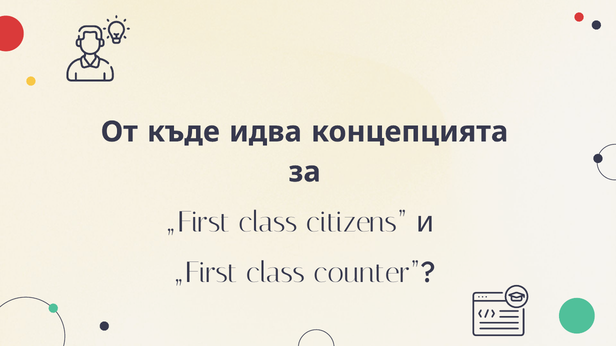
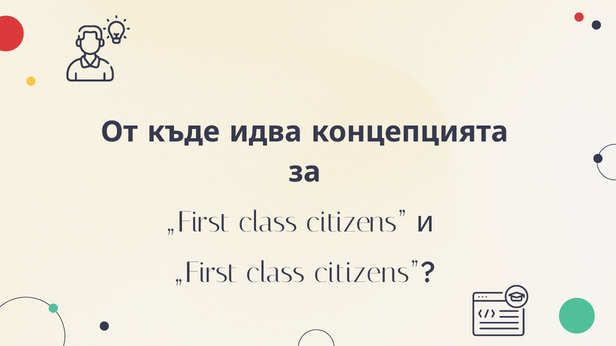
counter: counter -> citizens (367, 273)
